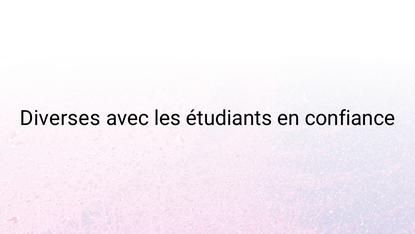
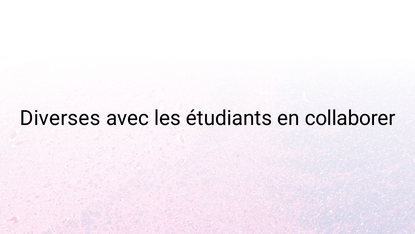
confiance: confiance -> collaborer (350, 118)
